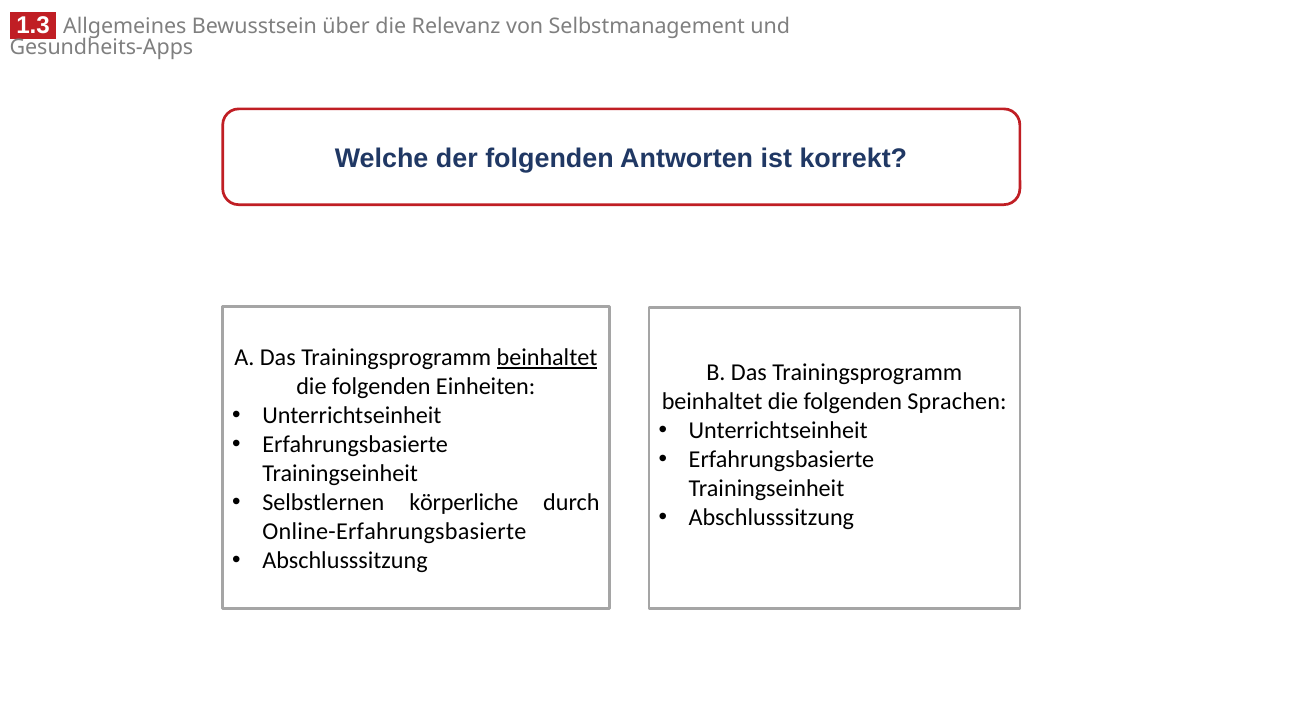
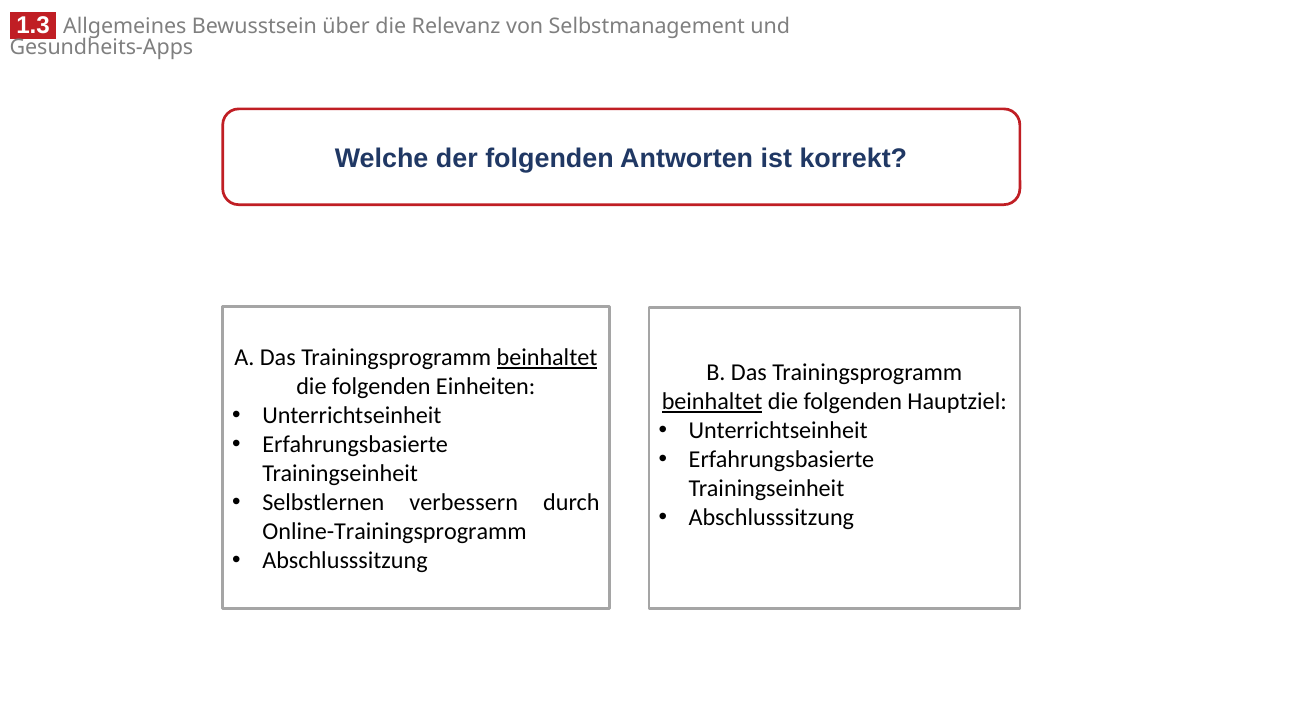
beinhaltet underline: none -> present (712, 402)
Sprachen: Sprachen -> Hauptziel (957, 402)
körperliche: körperliche -> verbessern (464, 503)
Online-Erfahrungsbasierte: Online-Erfahrungsbasierte -> Online-Trainingsprogramm (395, 532)
